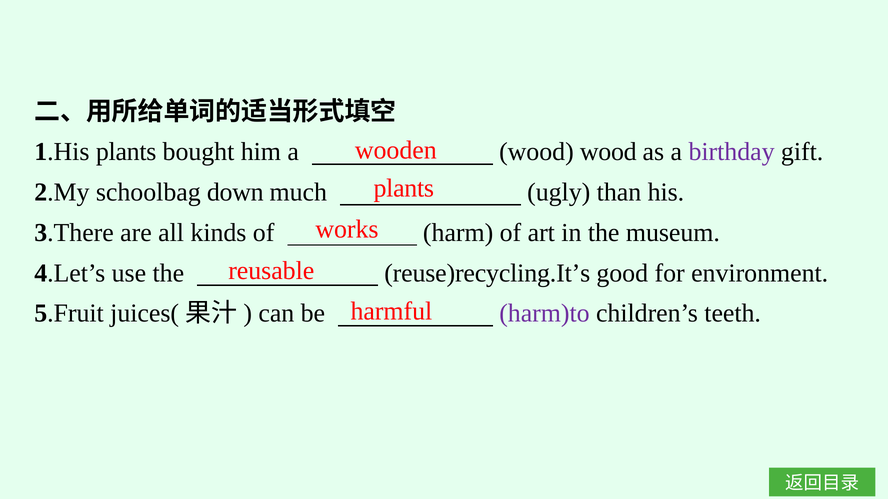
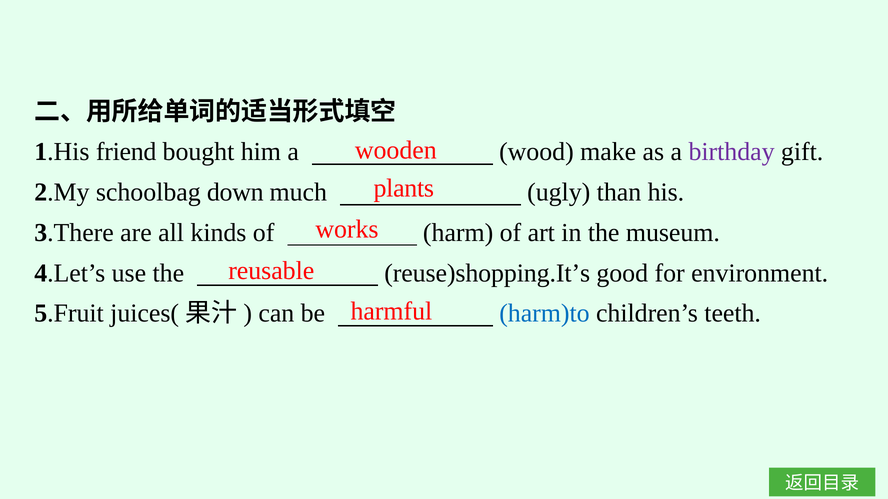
1.His plants: plants -> friend (126, 152)
wood wood: wood -> make (608, 152)
reuse)recycling.It’s: reuse)recycling.It’s -> reuse)shopping.It’s (487, 273)
harm)to colour: purple -> blue (544, 314)
